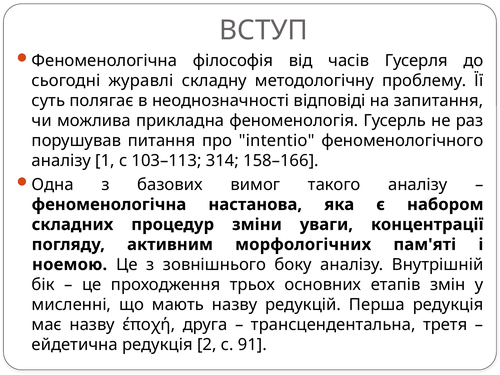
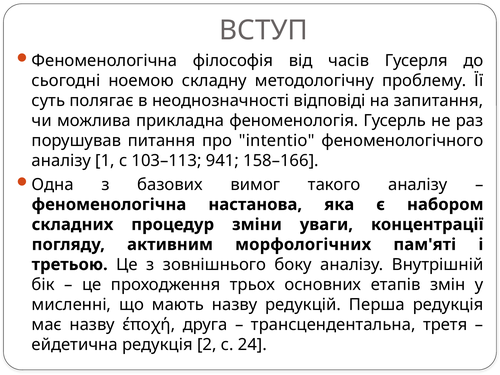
журавлі: журавлі -> ноемою (141, 81)
314: 314 -> 941 (222, 161)
ноемою: ноемою -> третьою (70, 265)
91: 91 -> 24 (252, 345)
